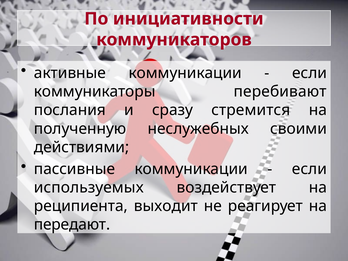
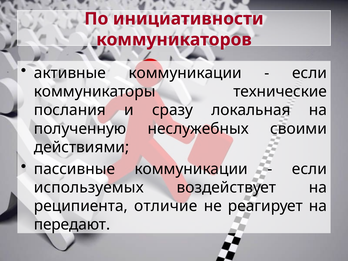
перебивают: перебивают -> технические (280, 92)
стремится: стремится -> локальная (251, 110)
выходит: выходит -> отличие (166, 206)
